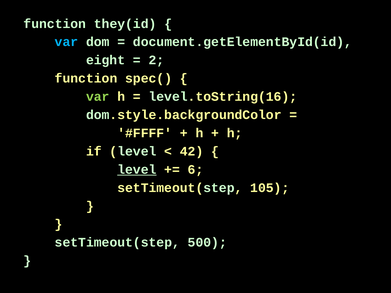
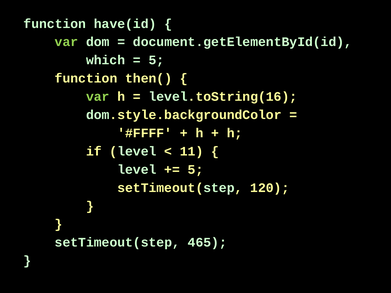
they(id: they(id -> have(id (125, 24)
var colour: light blue -> light green (66, 42)
eight: eight -> which (106, 60)
2: 2 -> 5 (156, 60)
spec(: spec( -> then( (149, 78)
42: 42 -> 11 (192, 151)
level underline: present -> none (137, 170)
6: 6 -> 5 (196, 170)
105: 105 -> 120 (270, 188)
500: 500 -> 465 (207, 243)
